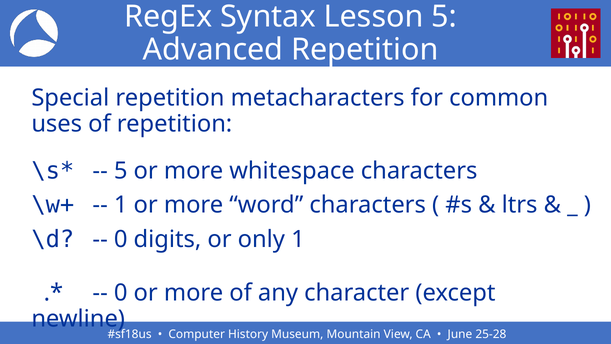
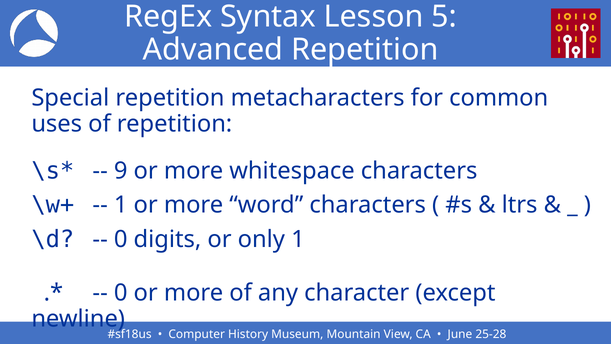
5: 5 -> 9 (121, 171)
